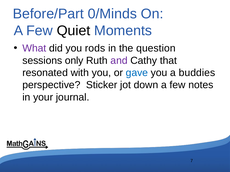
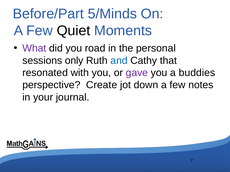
0/Minds: 0/Minds -> 5/Minds (112, 14)
rods: rods -> road (95, 48)
question: question -> personal (156, 48)
and colour: purple -> blue (119, 61)
gave colour: blue -> purple (137, 73)
Sticker: Sticker -> Create (102, 85)
